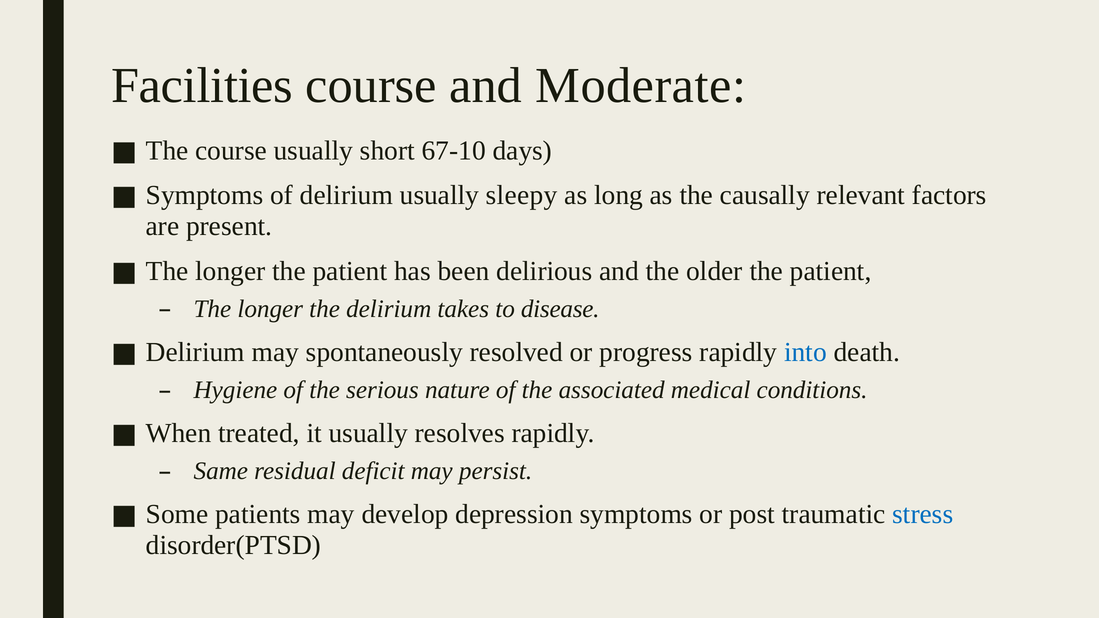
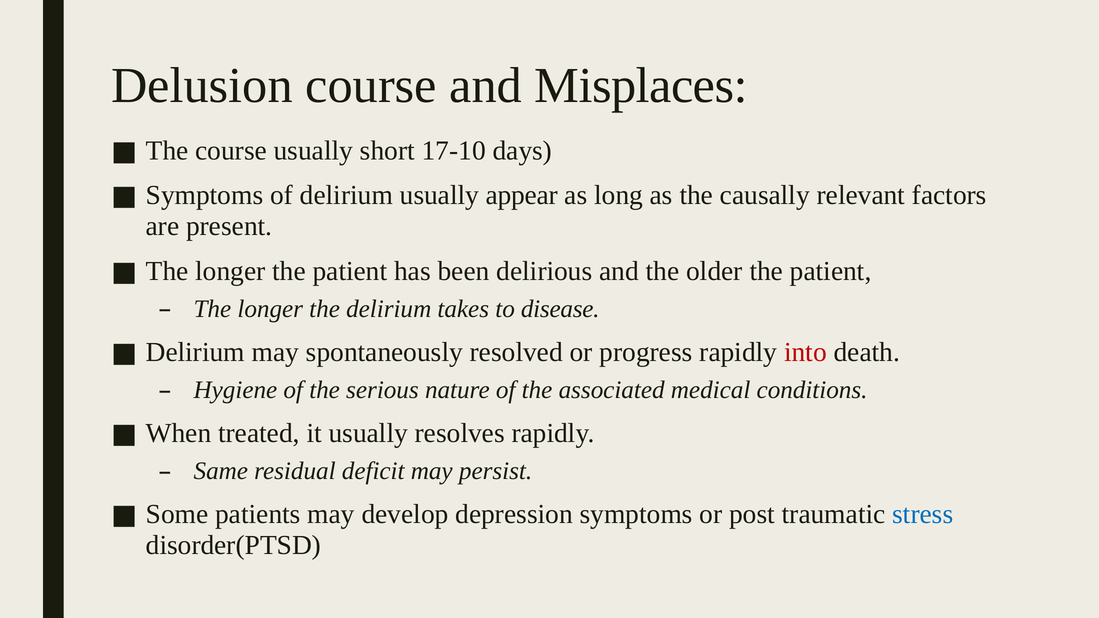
Facilities: Facilities -> Delusion (202, 85)
Moderate: Moderate -> Misplaces (641, 85)
67-10: 67-10 -> 17-10 (454, 151)
sleepy: sleepy -> appear (522, 195)
into colour: blue -> red (805, 352)
